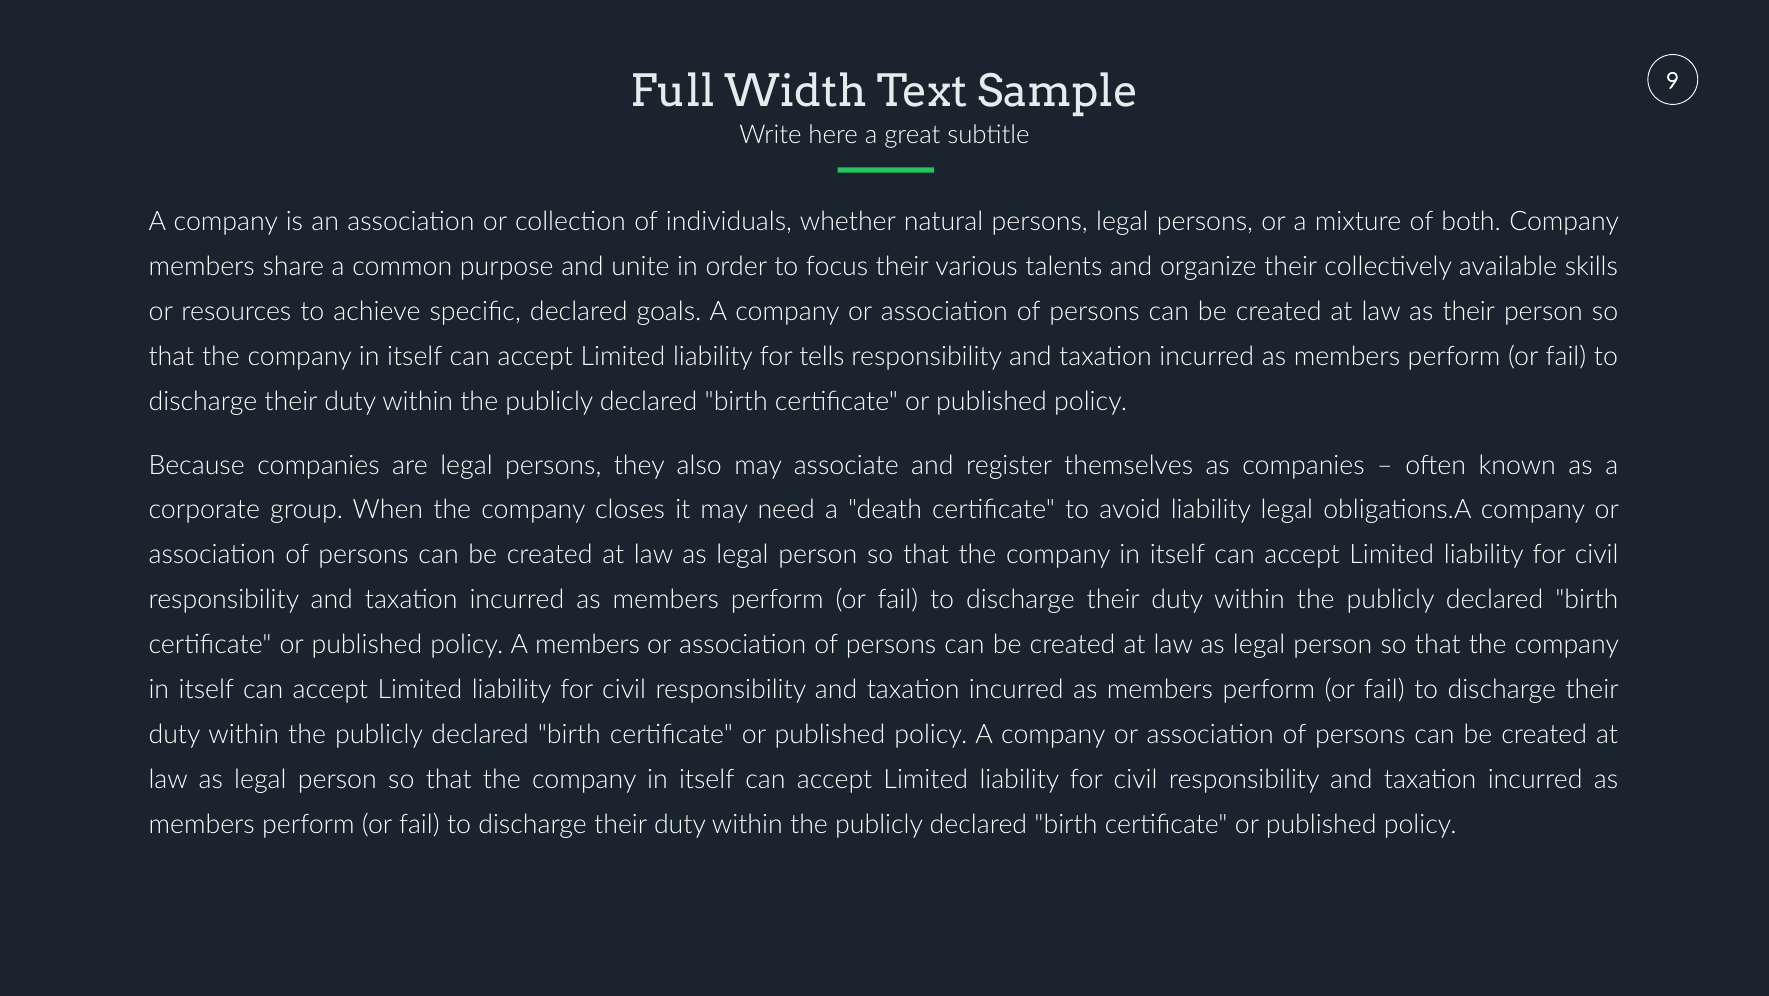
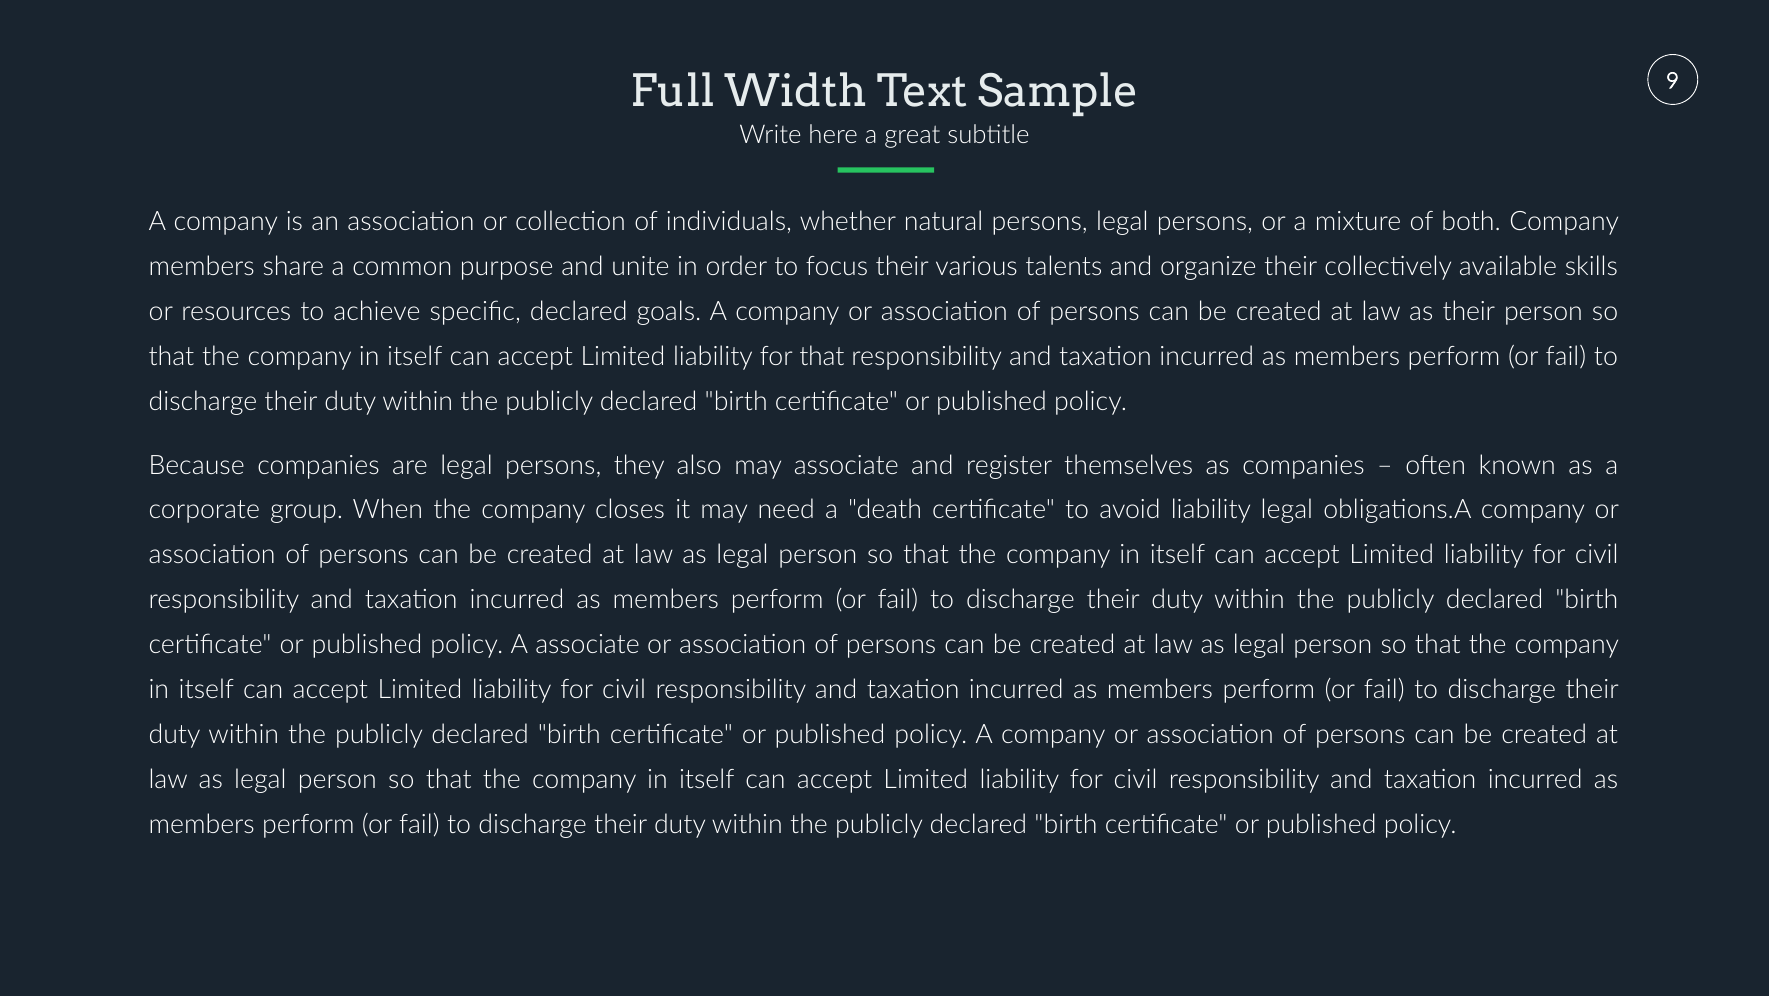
for tells: tells -> that (822, 357)
A members: members -> associate (588, 644)
